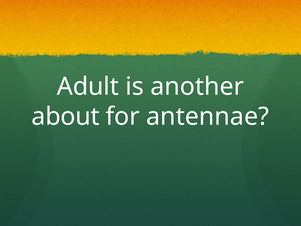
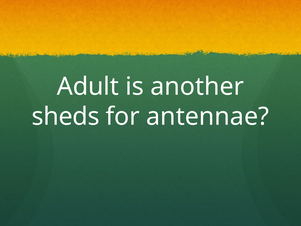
about: about -> sheds (66, 117)
